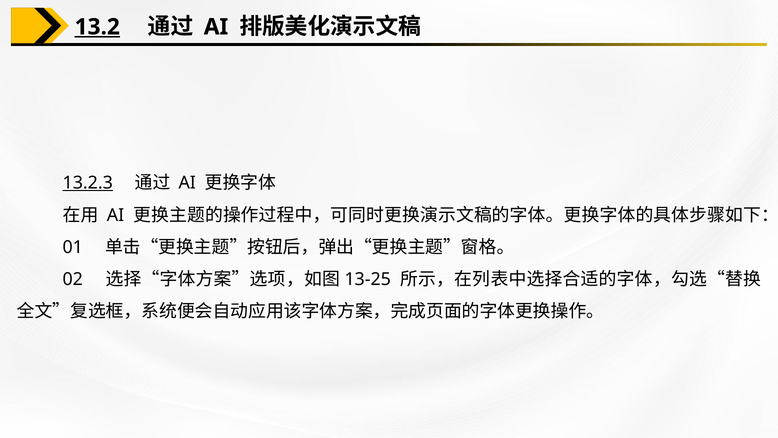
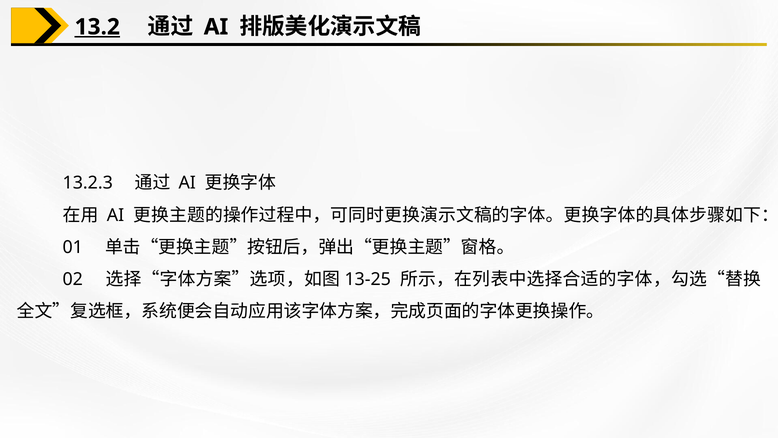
13.2.3 underline: present -> none (88, 183)
